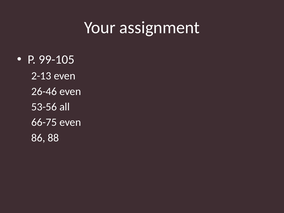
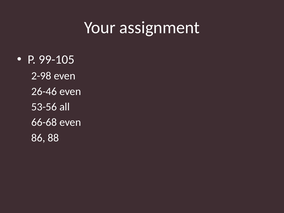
2-13: 2-13 -> 2-98 (41, 76)
66-75: 66-75 -> 66-68 (44, 122)
